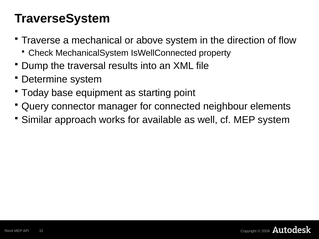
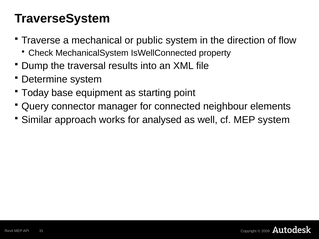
above: above -> public (150, 40)
available: available -> analysed (162, 120)
